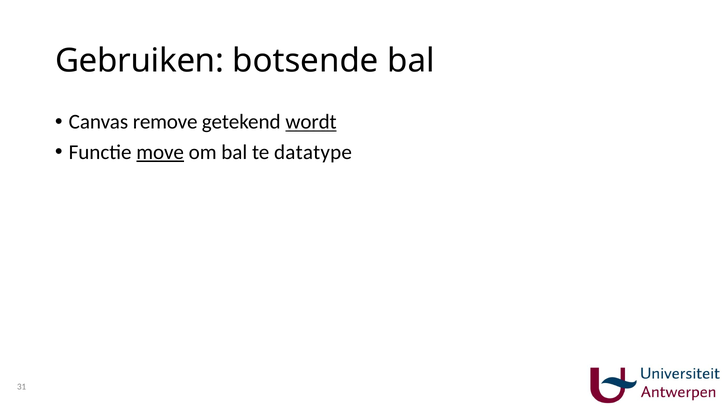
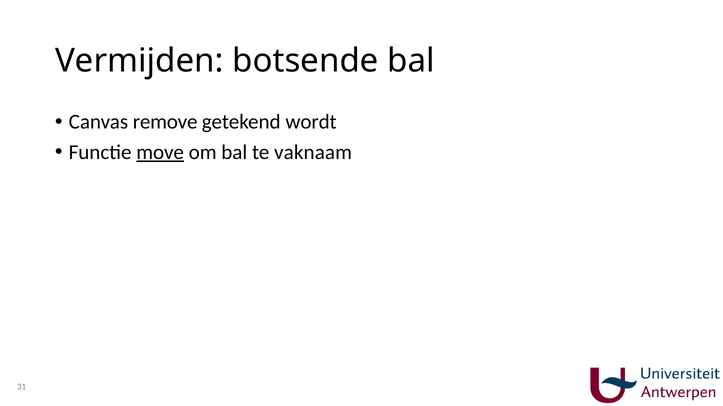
Gebruiken: Gebruiken -> Vermijden (139, 61)
wordt underline: present -> none (311, 122)
datatype: datatype -> vaknaam (313, 153)
